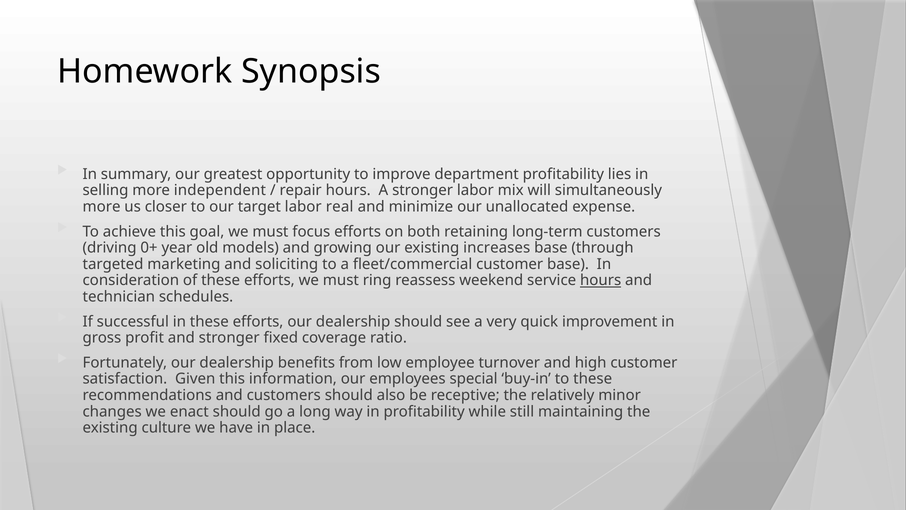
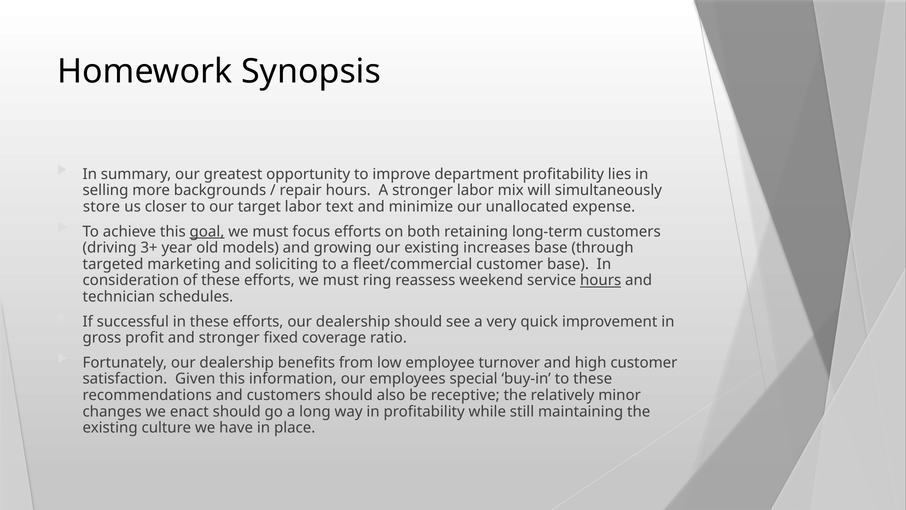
independent: independent -> backgrounds (220, 190)
more: more -> store (101, 207)
real: real -> text (340, 207)
goal underline: none -> present (207, 231)
0+: 0+ -> 3+ (149, 248)
